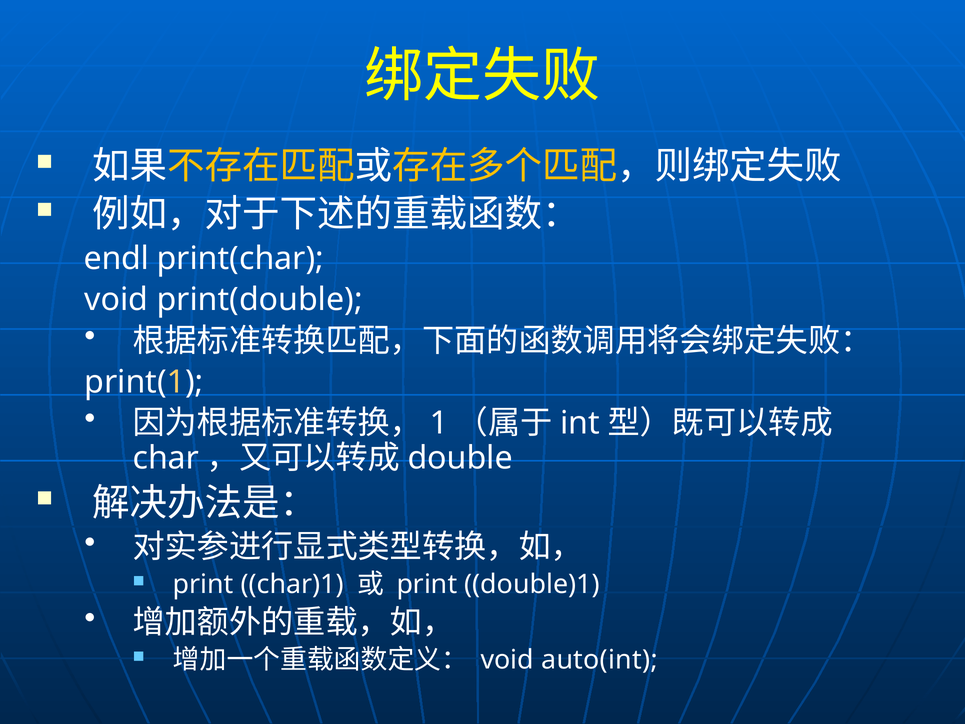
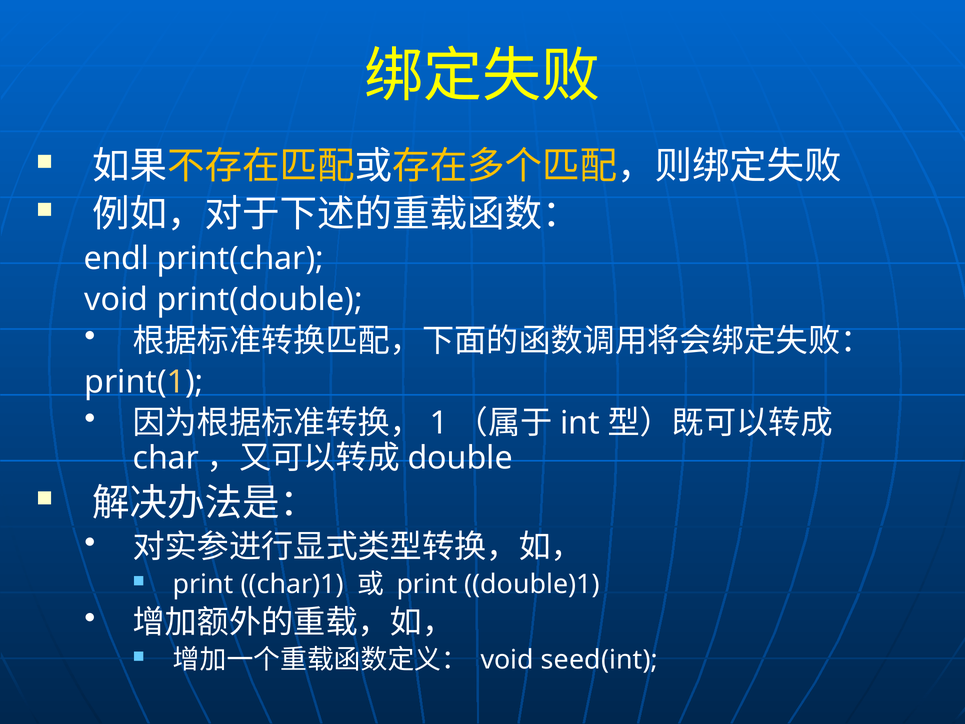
auto(int: auto(int -> seed(int (600, 660)
